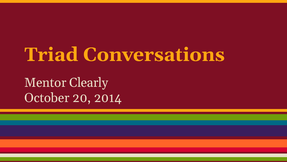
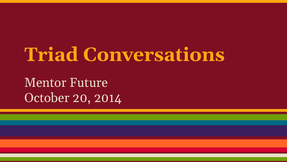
Clearly: Clearly -> Future (89, 82)
